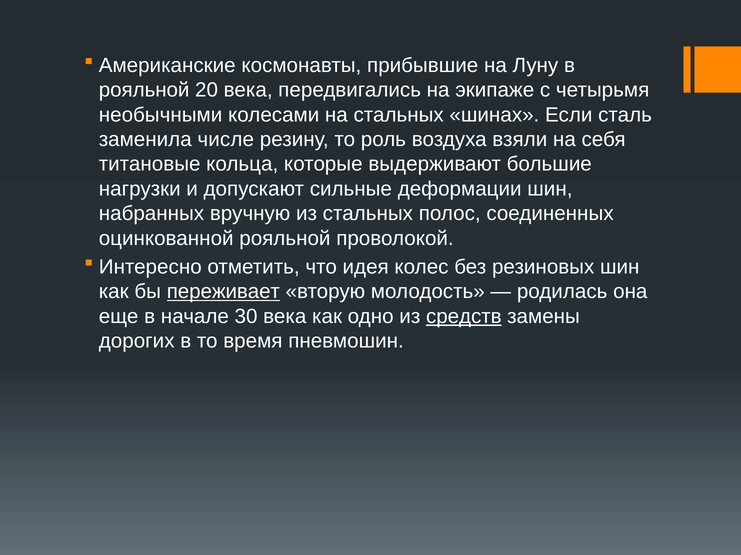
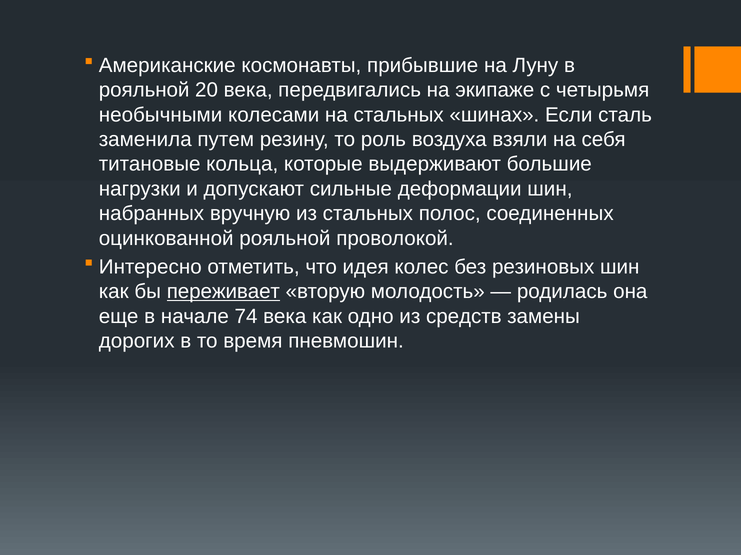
числе: числе -> путем (226, 140)
30: 30 -> 74 (246, 317)
средств underline: present -> none (464, 317)
